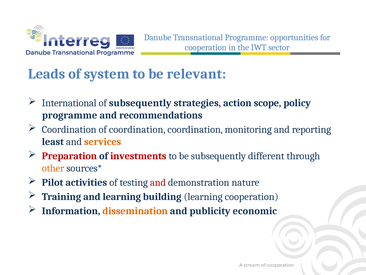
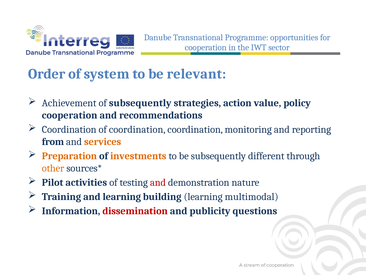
Leads: Leads -> Order (47, 74)
International: International -> Achievement (69, 103)
scope: scope -> value (268, 103)
programme: programme -> cooperation (70, 115)
least: least -> from (53, 142)
Preparation colour: red -> orange (69, 156)
investments colour: red -> orange (138, 156)
learning cooperation: cooperation -> multimodal (252, 196)
dissemination colour: orange -> red (135, 211)
economic: economic -> questions (255, 211)
